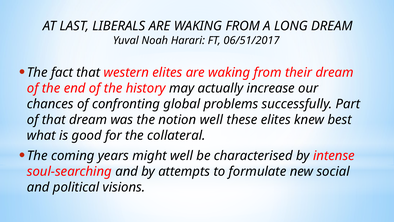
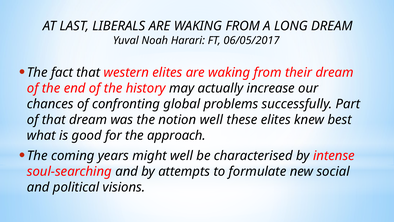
06/51/2017: 06/51/2017 -> 06/05/2017 (252, 40)
collateral: collateral -> approach (176, 135)
